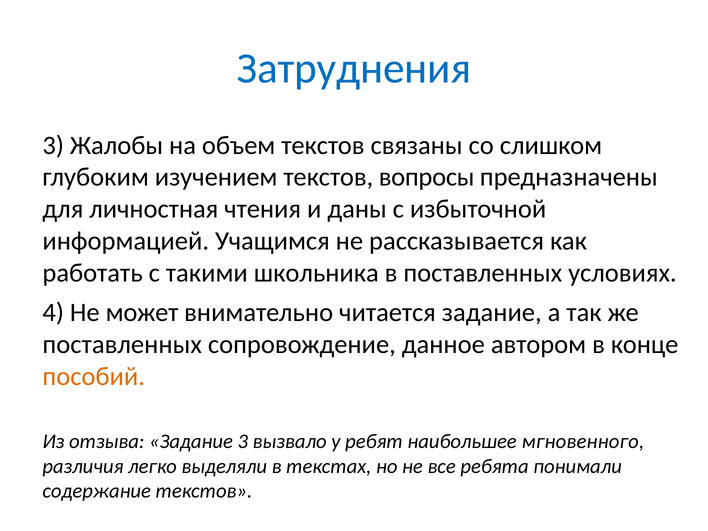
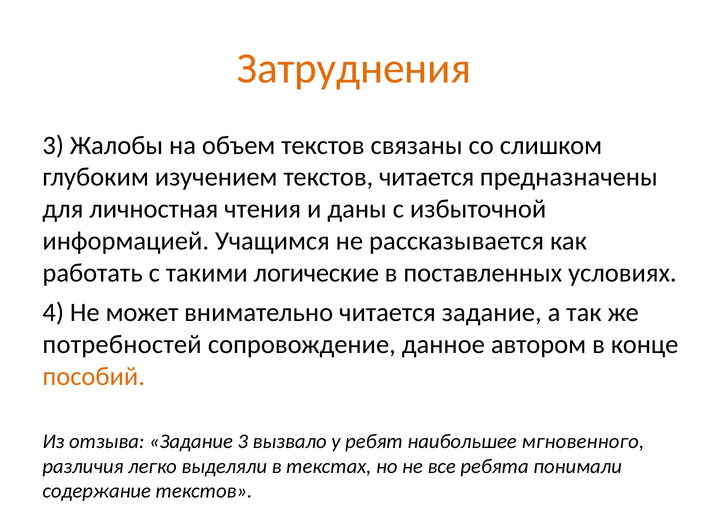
Затруднения colour: blue -> orange (354, 69)
текстов вопросы: вопросы -> читается (427, 177)
школьника: школьника -> логические (316, 273)
поставленных: поставленных -> потребностей (122, 344)
